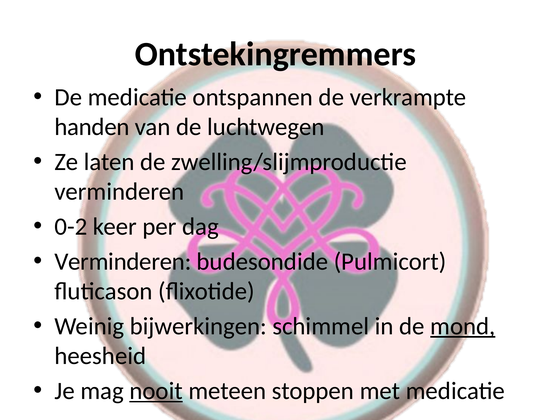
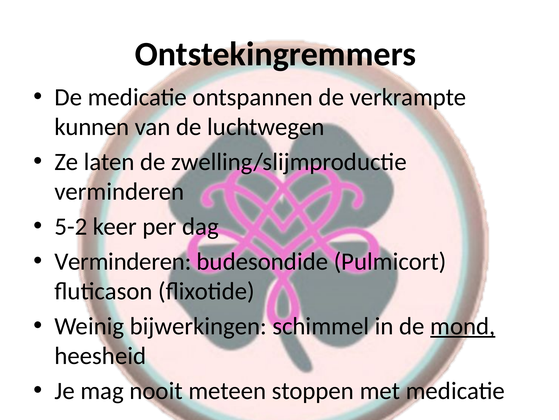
handen: handen -> kunnen (92, 127)
0-2: 0-2 -> 5-2 (71, 226)
nooit underline: present -> none (156, 390)
